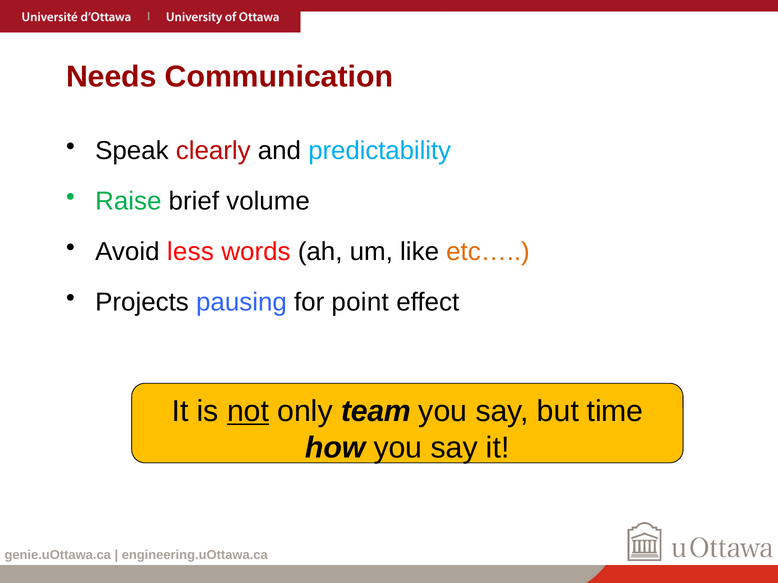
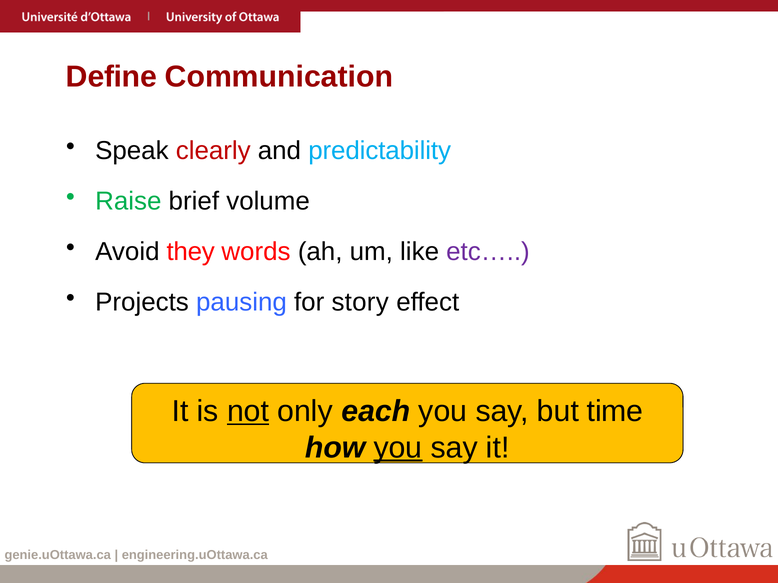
Needs: Needs -> Define (111, 77)
less: less -> they (191, 252)
etc… colour: orange -> purple (488, 252)
point: point -> story (360, 303)
team: team -> each (376, 412)
you underline: none -> present (398, 448)
